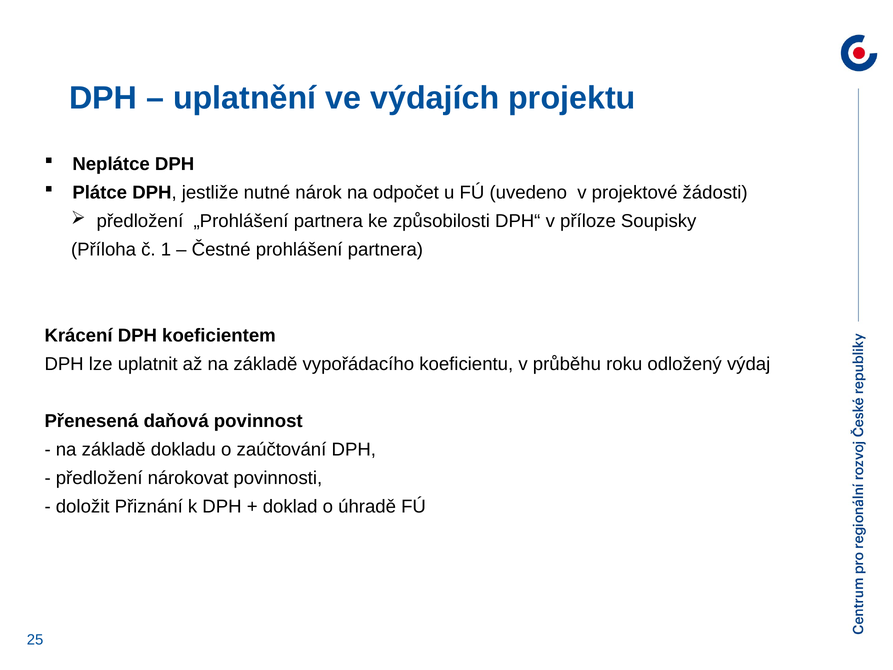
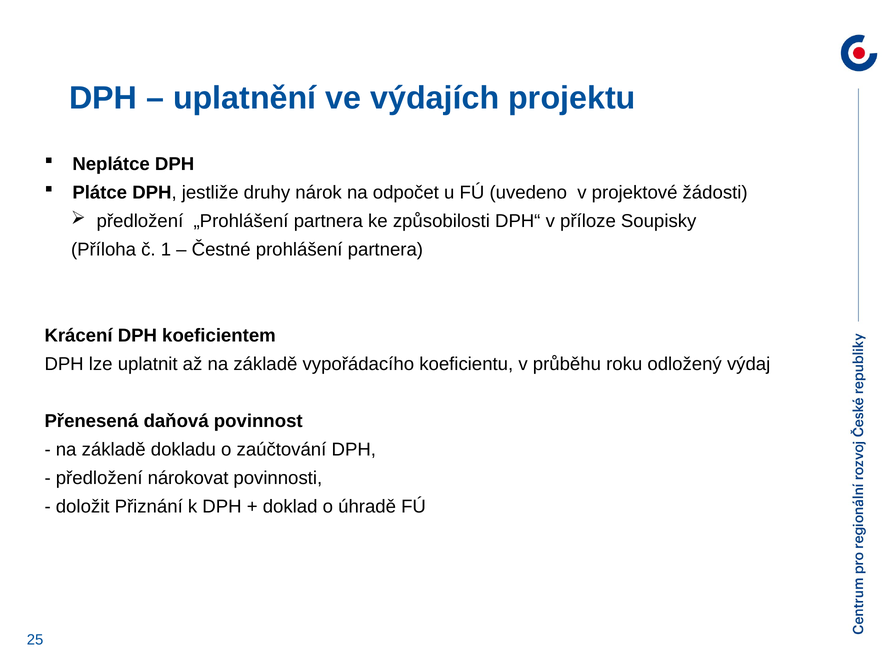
nutné: nutné -> druhy (267, 193)
